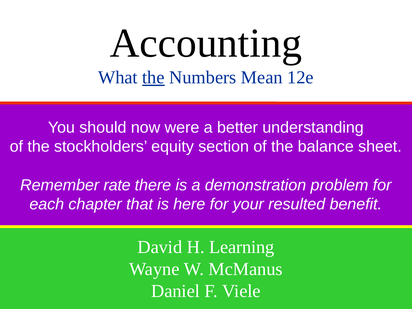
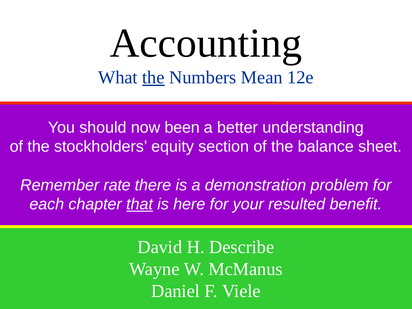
were: were -> been (182, 127)
that underline: none -> present (140, 204)
Learning: Learning -> Describe (242, 247)
